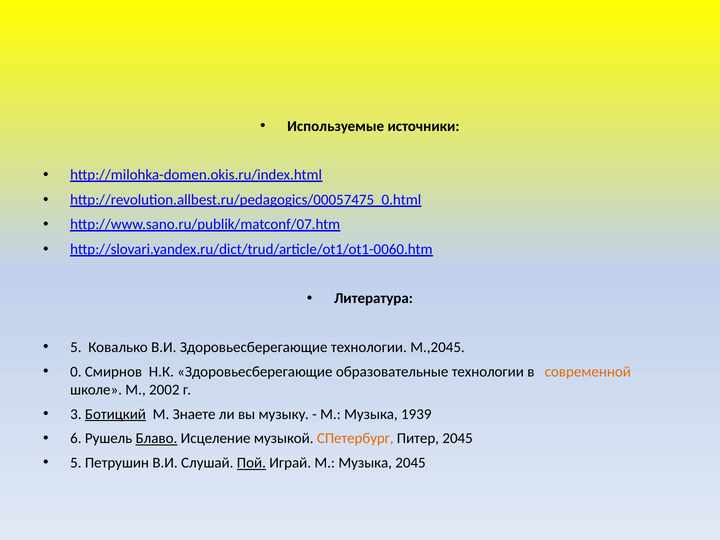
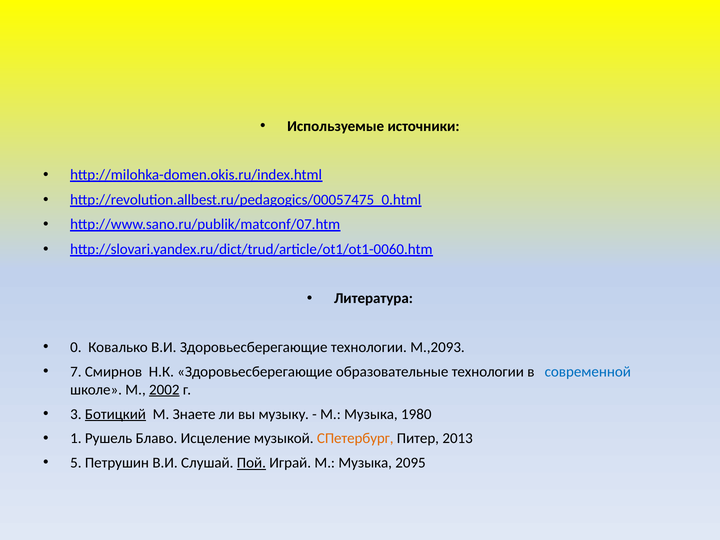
5: 5 -> 0 (76, 347)
М.,2045: М.,2045 -> М.,2093 (438, 347)
0: 0 -> 7 (76, 372)
современной colour: orange -> blue (588, 372)
2002 underline: none -> present (164, 390)
1939: 1939 -> 1980 (416, 414)
6: 6 -> 1 (76, 439)
Блаво underline: present -> none (156, 439)
Питер 2045: 2045 -> 2013 (458, 439)
Музыка 2045: 2045 -> 2095 (411, 463)
